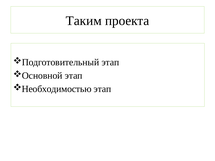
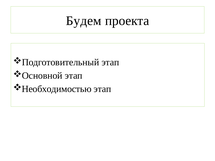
Таким: Таким -> Будем (84, 21)
